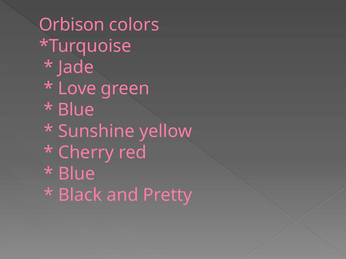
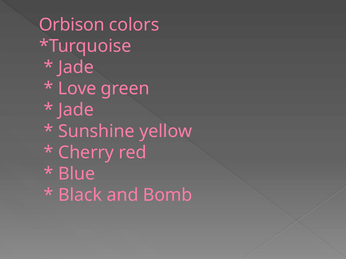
Blue: Blue -> Jade (76, 110)
Pretty: Pretty -> Bomb (168, 195)
